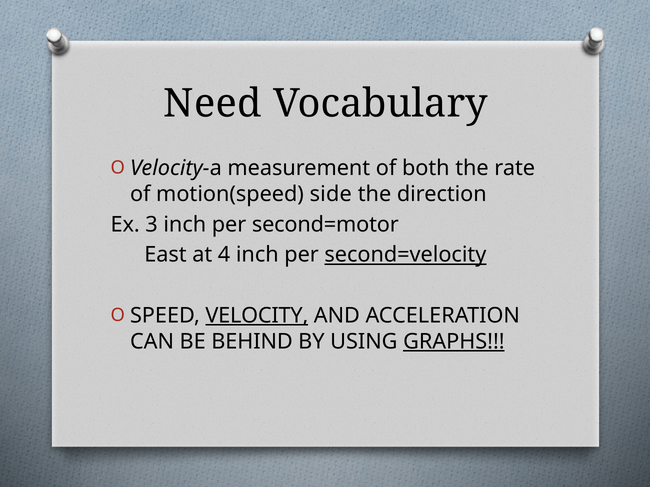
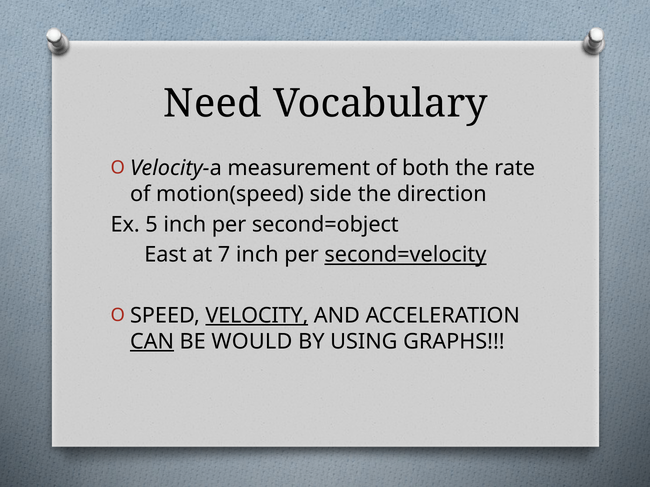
3: 3 -> 5 (152, 225)
second=motor: second=motor -> second=object (325, 225)
4: 4 -> 7 (224, 255)
CAN underline: none -> present (152, 342)
BEHIND: BEHIND -> WOULD (252, 342)
GRAPHS underline: present -> none (454, 342)
